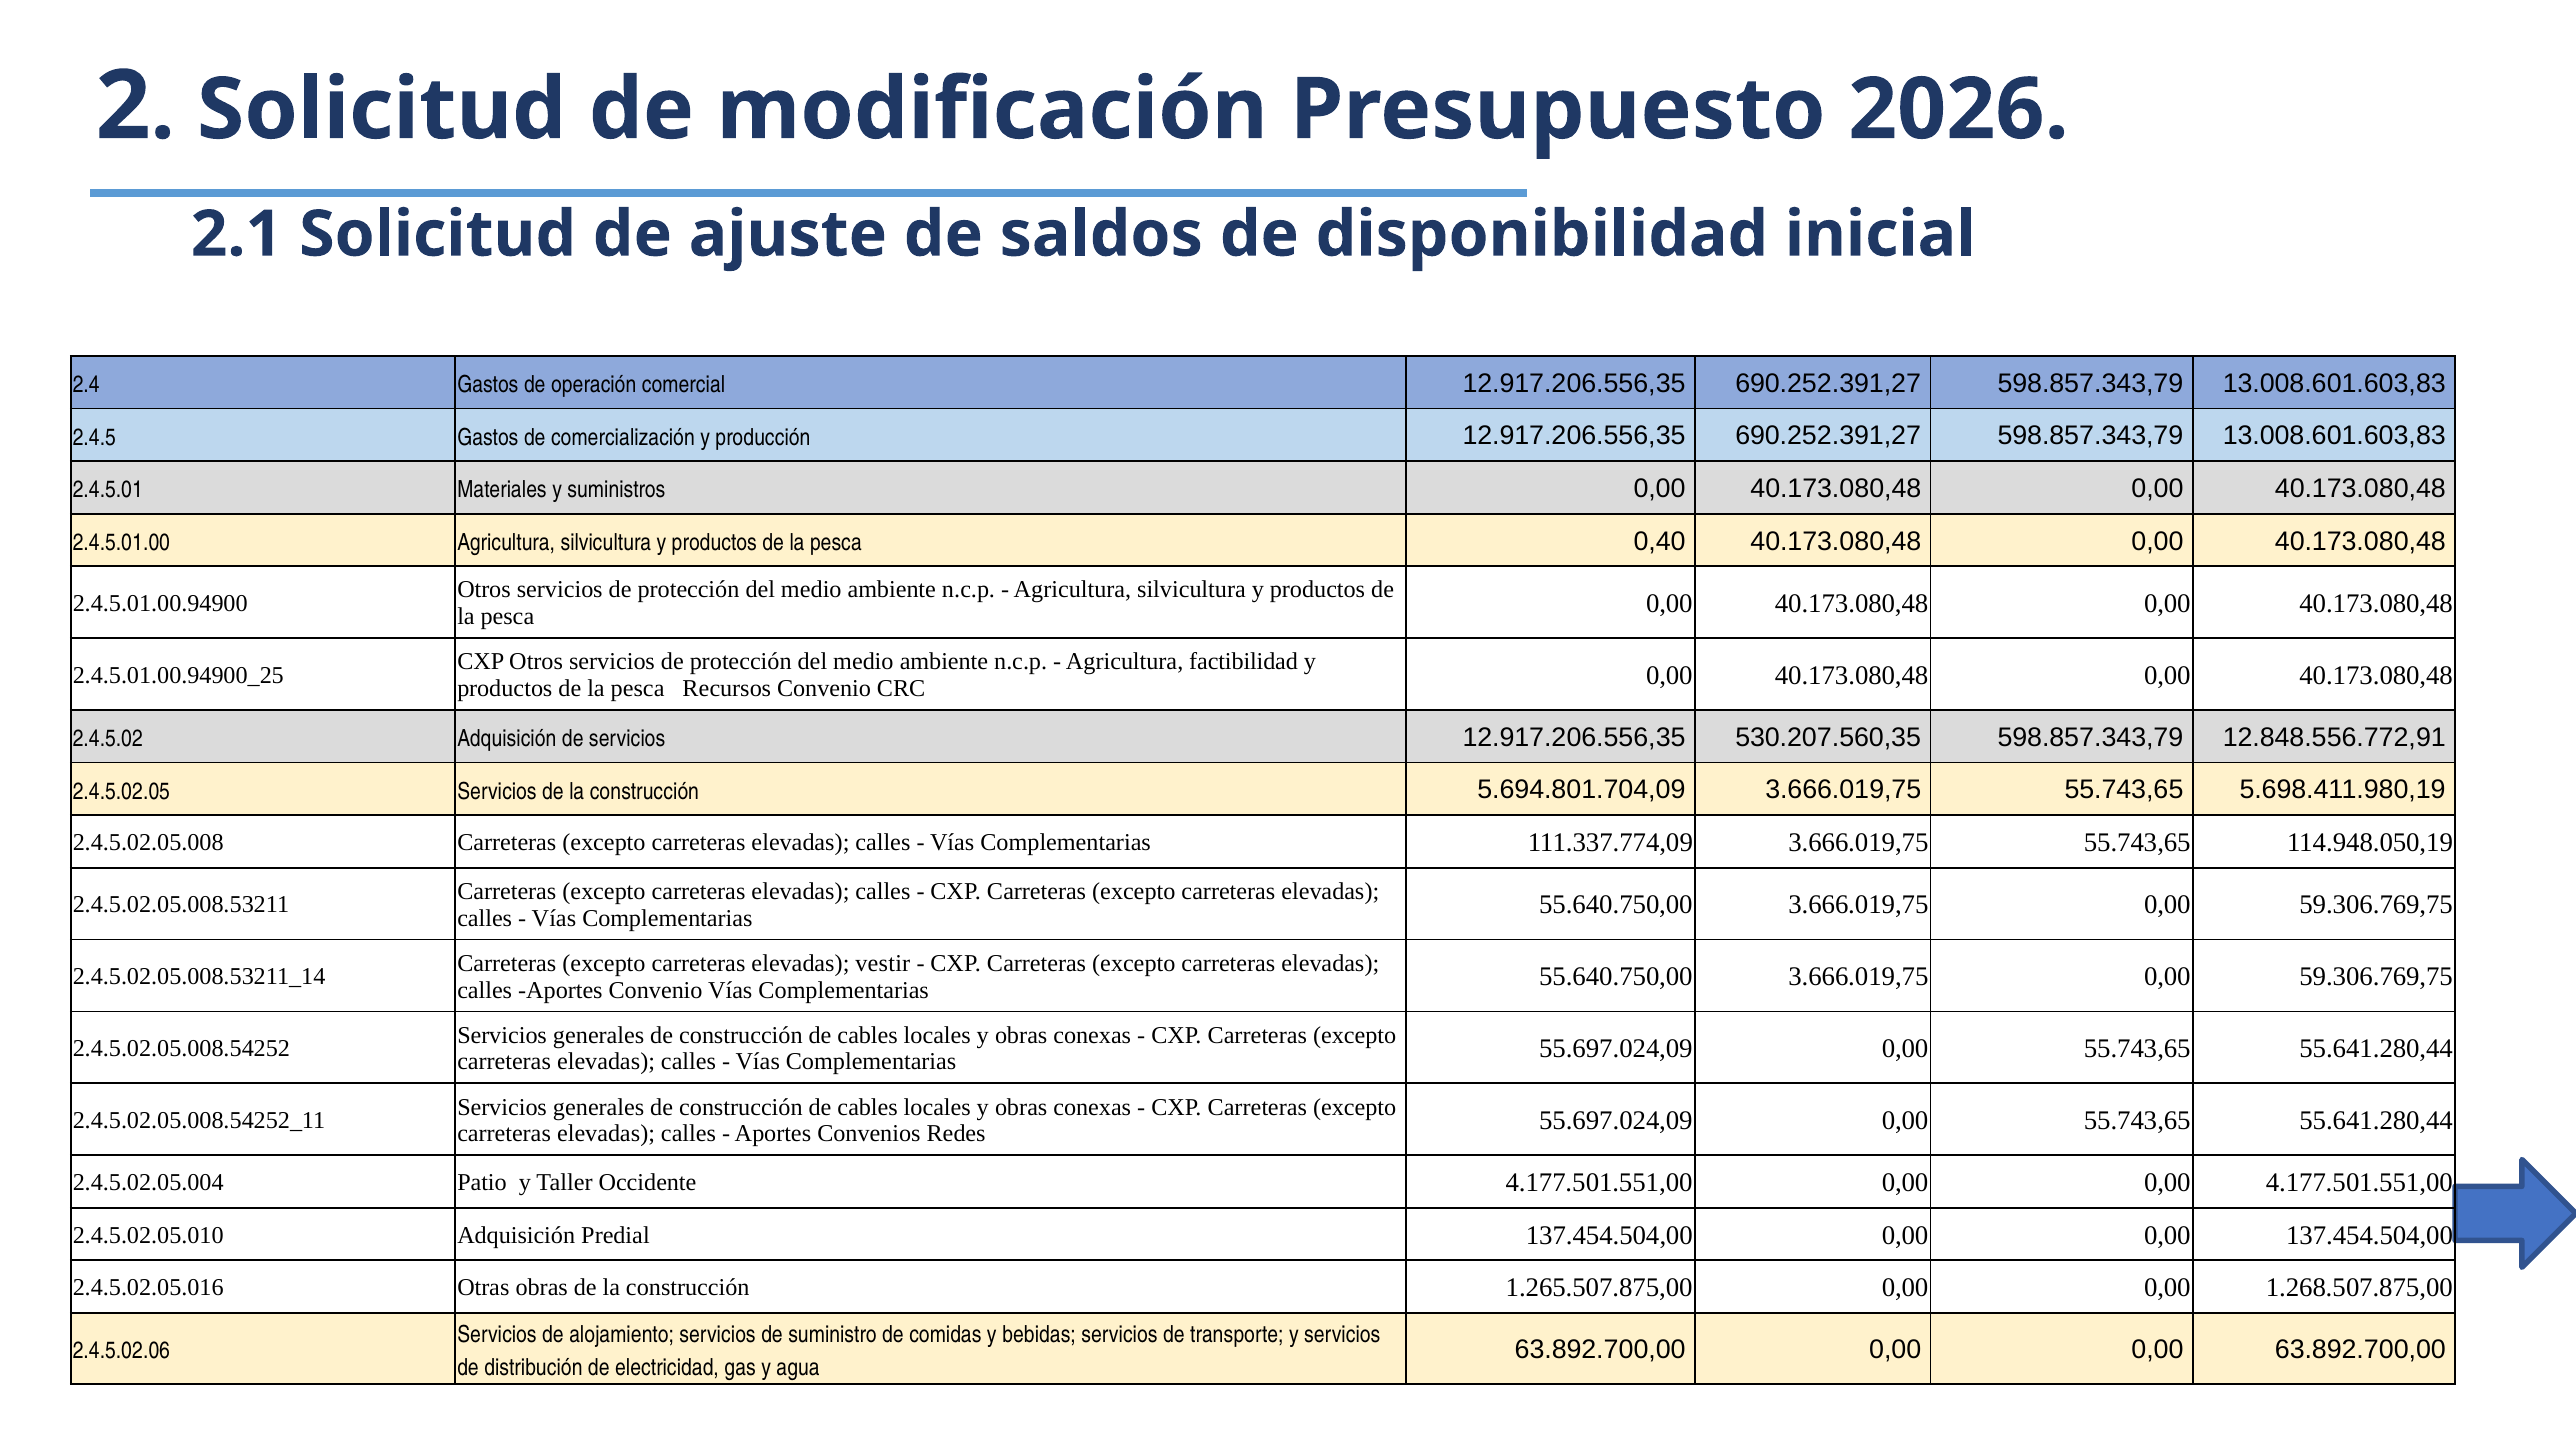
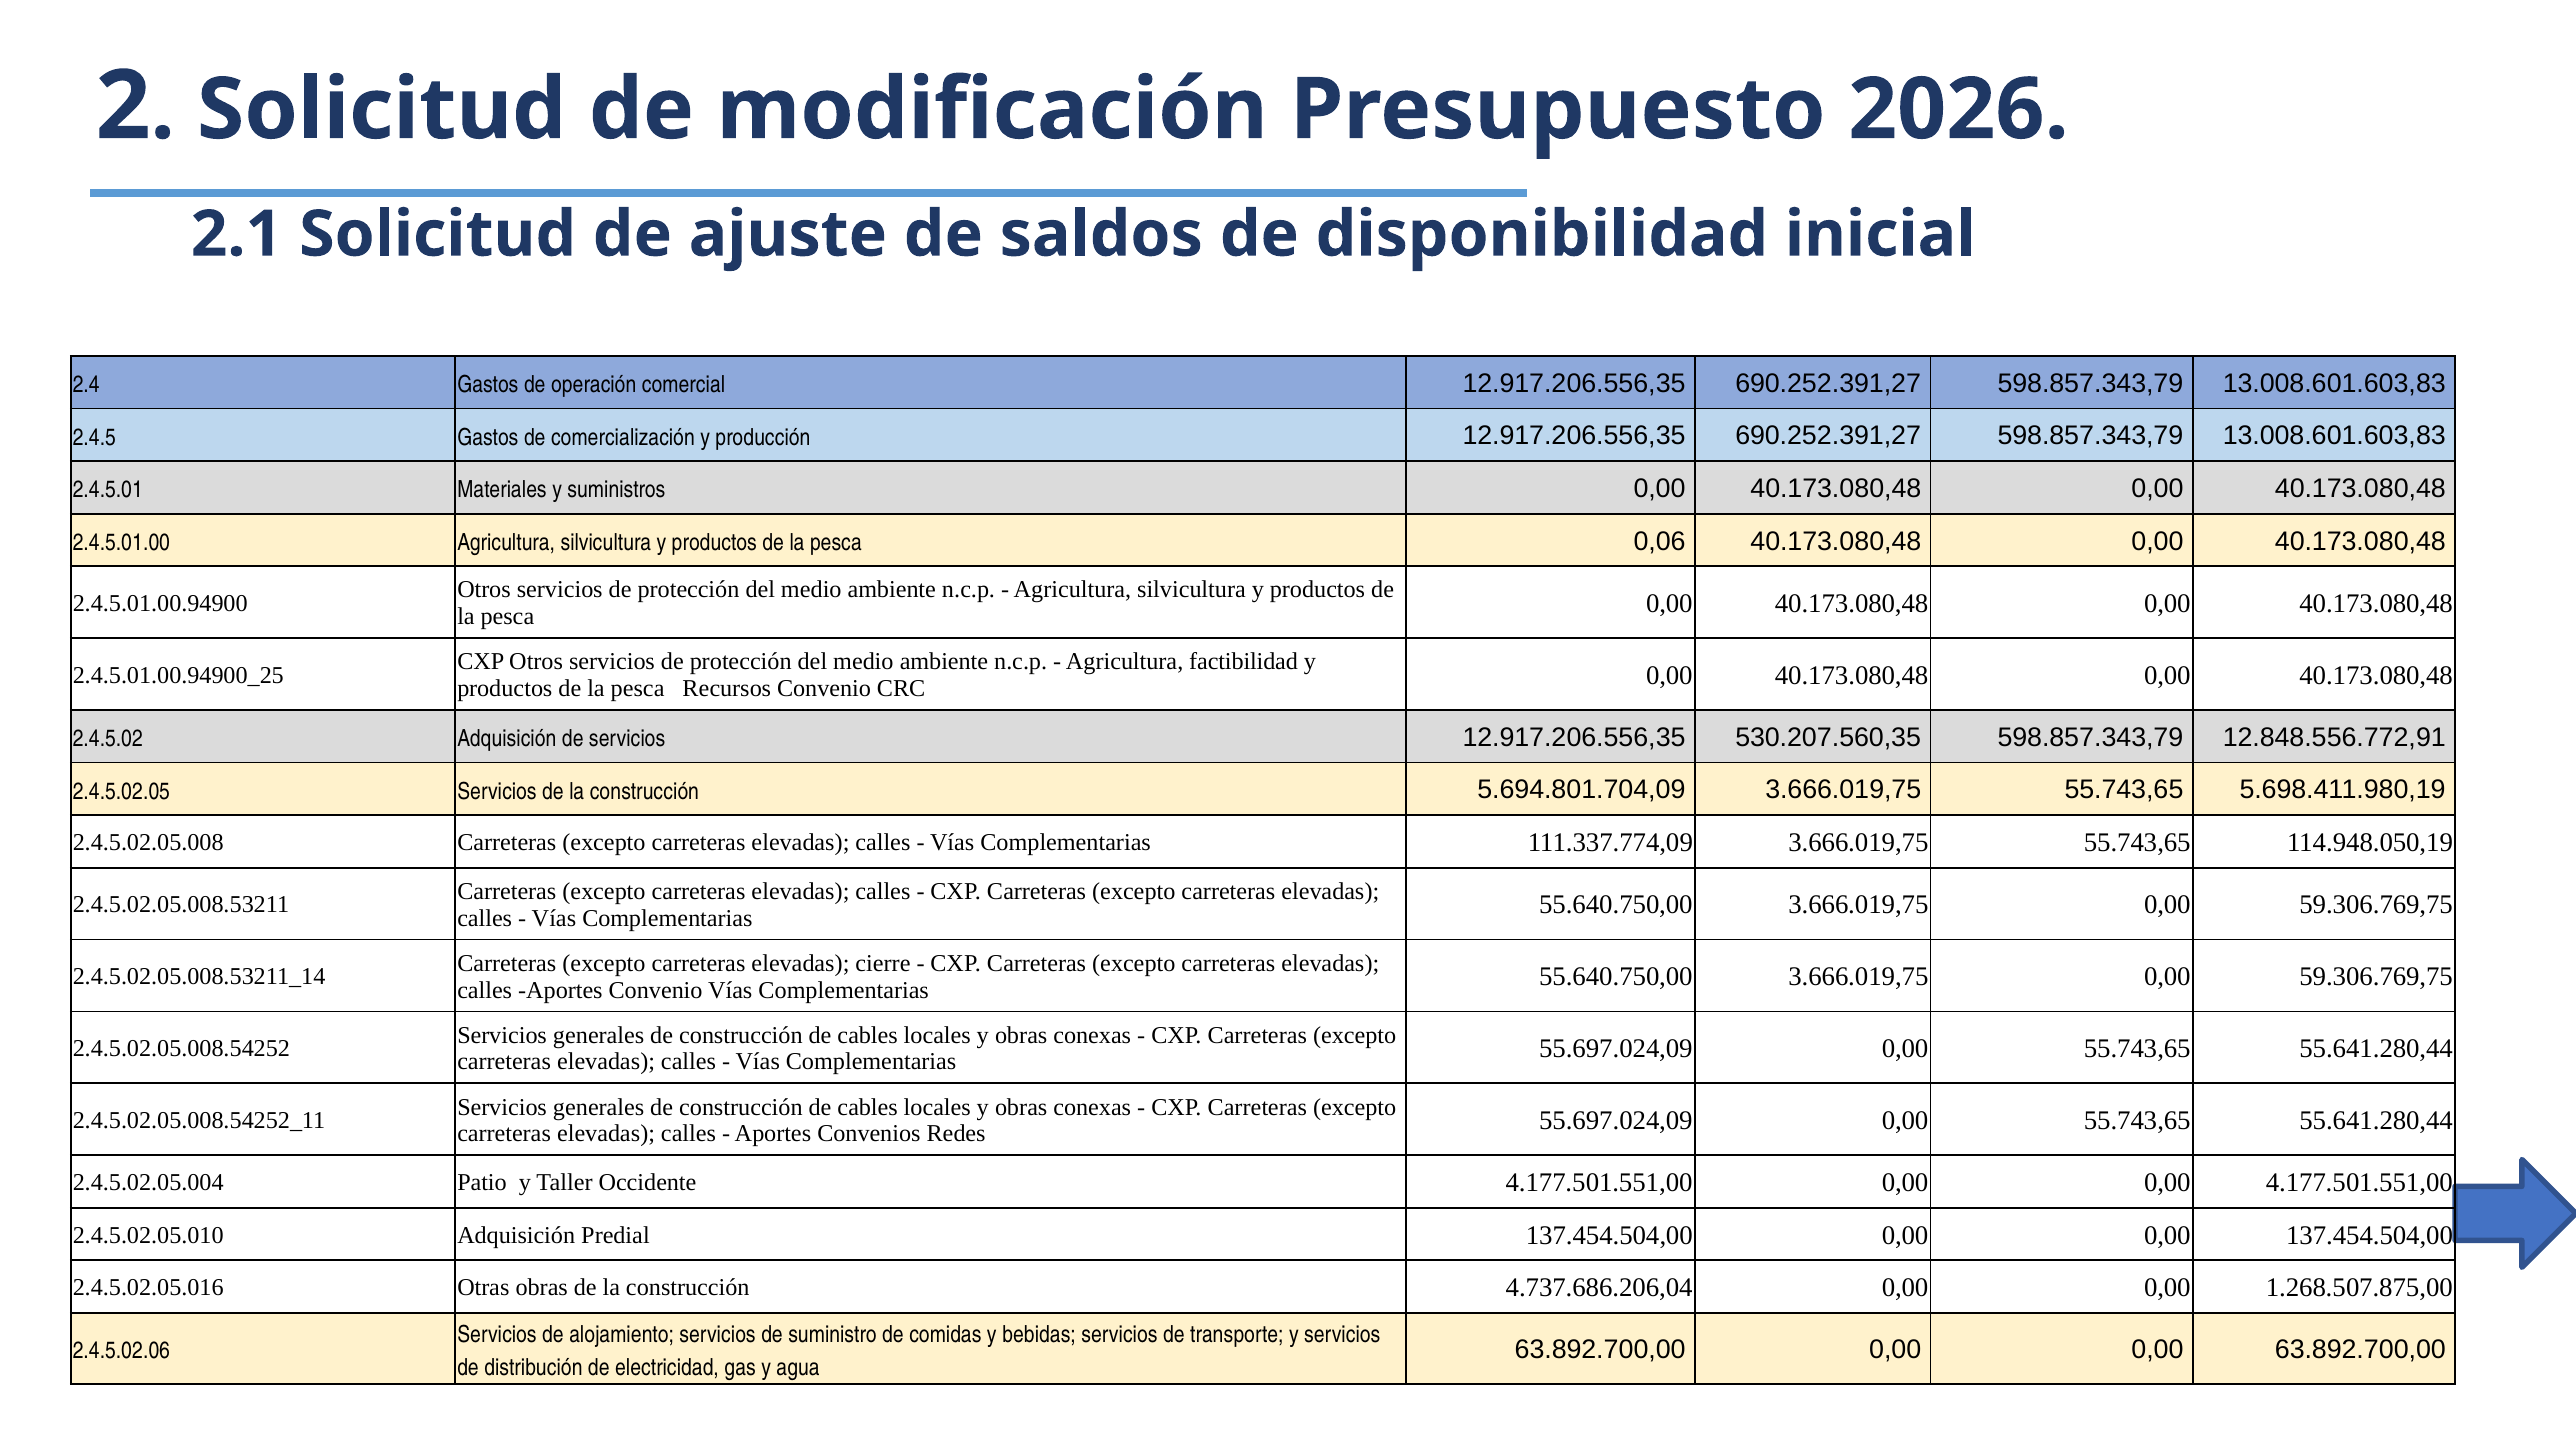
0,40: 0,40 -> 0,06 (1660, 541)
vestir: vestir -> cierre (883, 963)
1.265.507.875,00: 1.265.507.875,00 -> 4.737.686.206,04 (1599, 1288)
